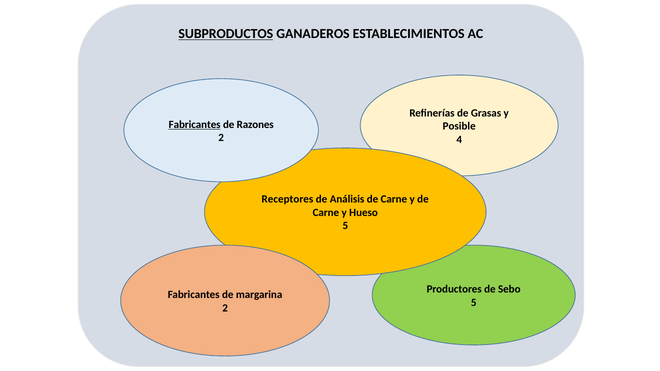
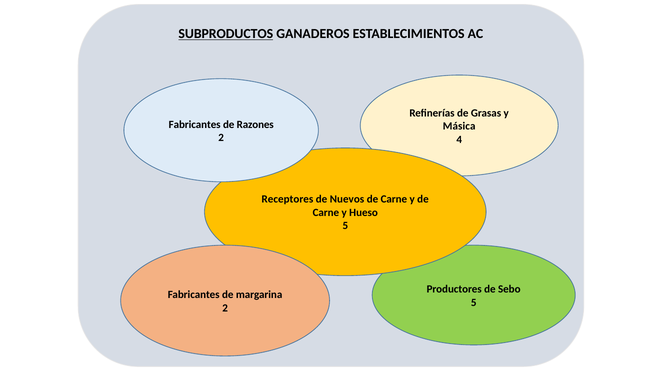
Fabricantes underline: present -> none (195, 124)
Posible: Posible -> Másica (459, 126)
Análisis: Análisis -> Nuevos (347, 199)
